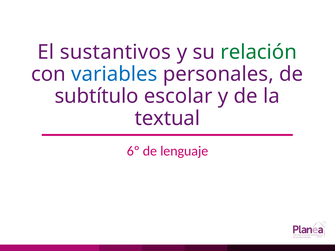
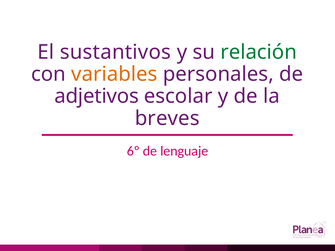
variables colour: blue -> orange (114, 74)
subtítulo: subtítulo -> adjetivos (97, 96)
textual: textual -> breves (167, 118)
